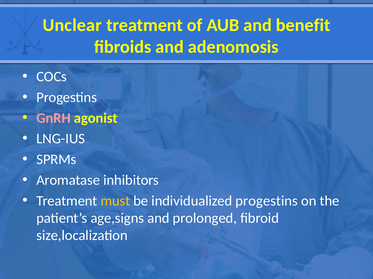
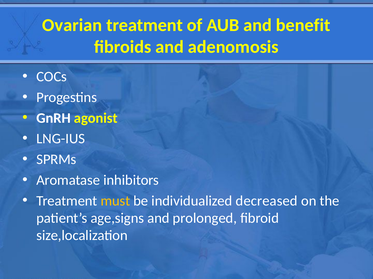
Unclear: Unclear -> Ovarian (72, 25)
GnRH colour: pink -> white (54, 118)
individualized progestins: progestins -> decreased (267, 201)
